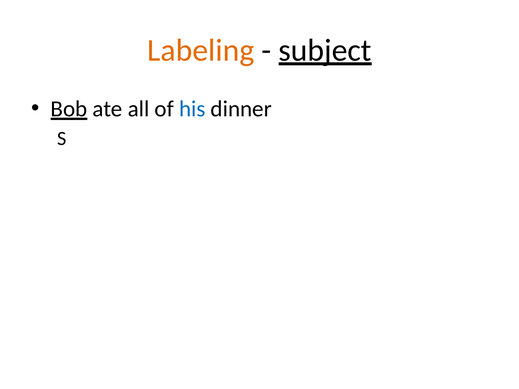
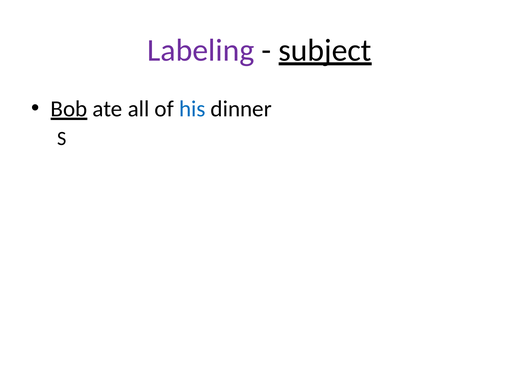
Labeling colour: orange -> purple (201, 50)
